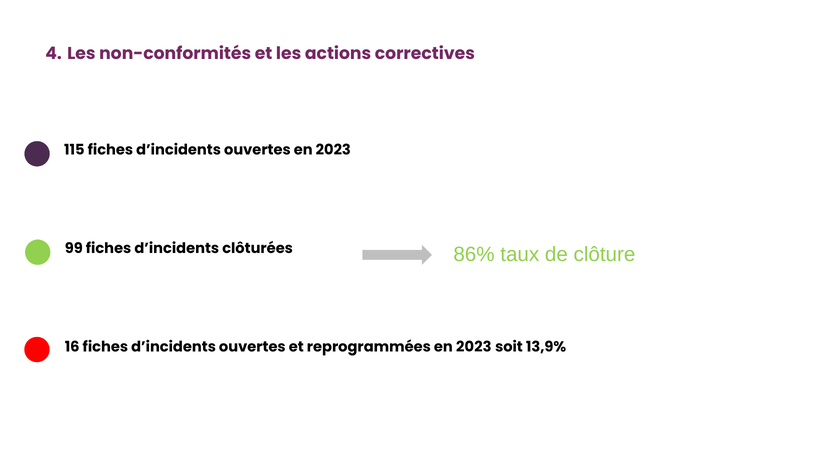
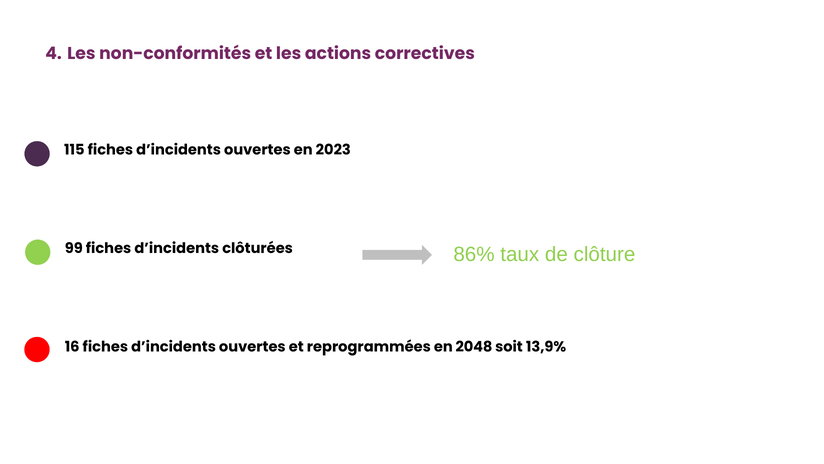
reprogrammées en 2023: 2023 -> 2048 (474, 346)
